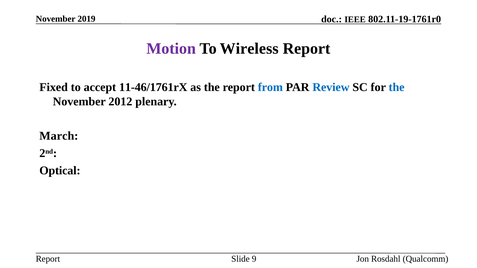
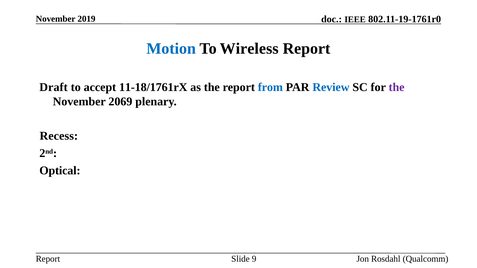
Motion colour: purple -> blue (171, 49)
Fixed: Fixed -> Draft (54, 87)
11-46/1761rX: 11-46/1761rX -> 11-18/1761rX (153, 87)
the colour: blue -> purple (397, 87)
2012: 2012 -> 2069 (120, 102)
March: March -> Recess (59, 136)
